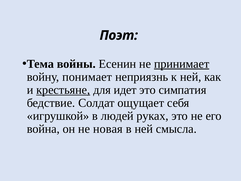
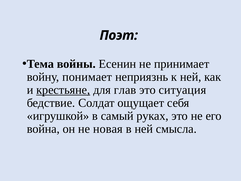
принимает underline: present -> none (182, 64)
идет: идет -> глав (125, 90)
симпатия: симпатия -> ситуация (182, 90)
людей: людей -> самый (117, 116)
